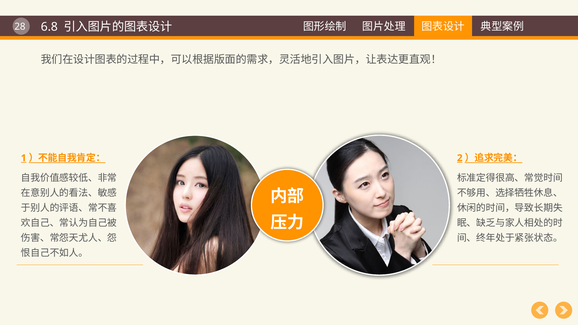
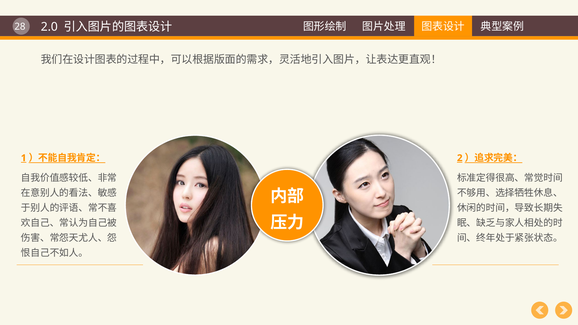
6.8: 6.8 -> 2.0 (49, 27)
